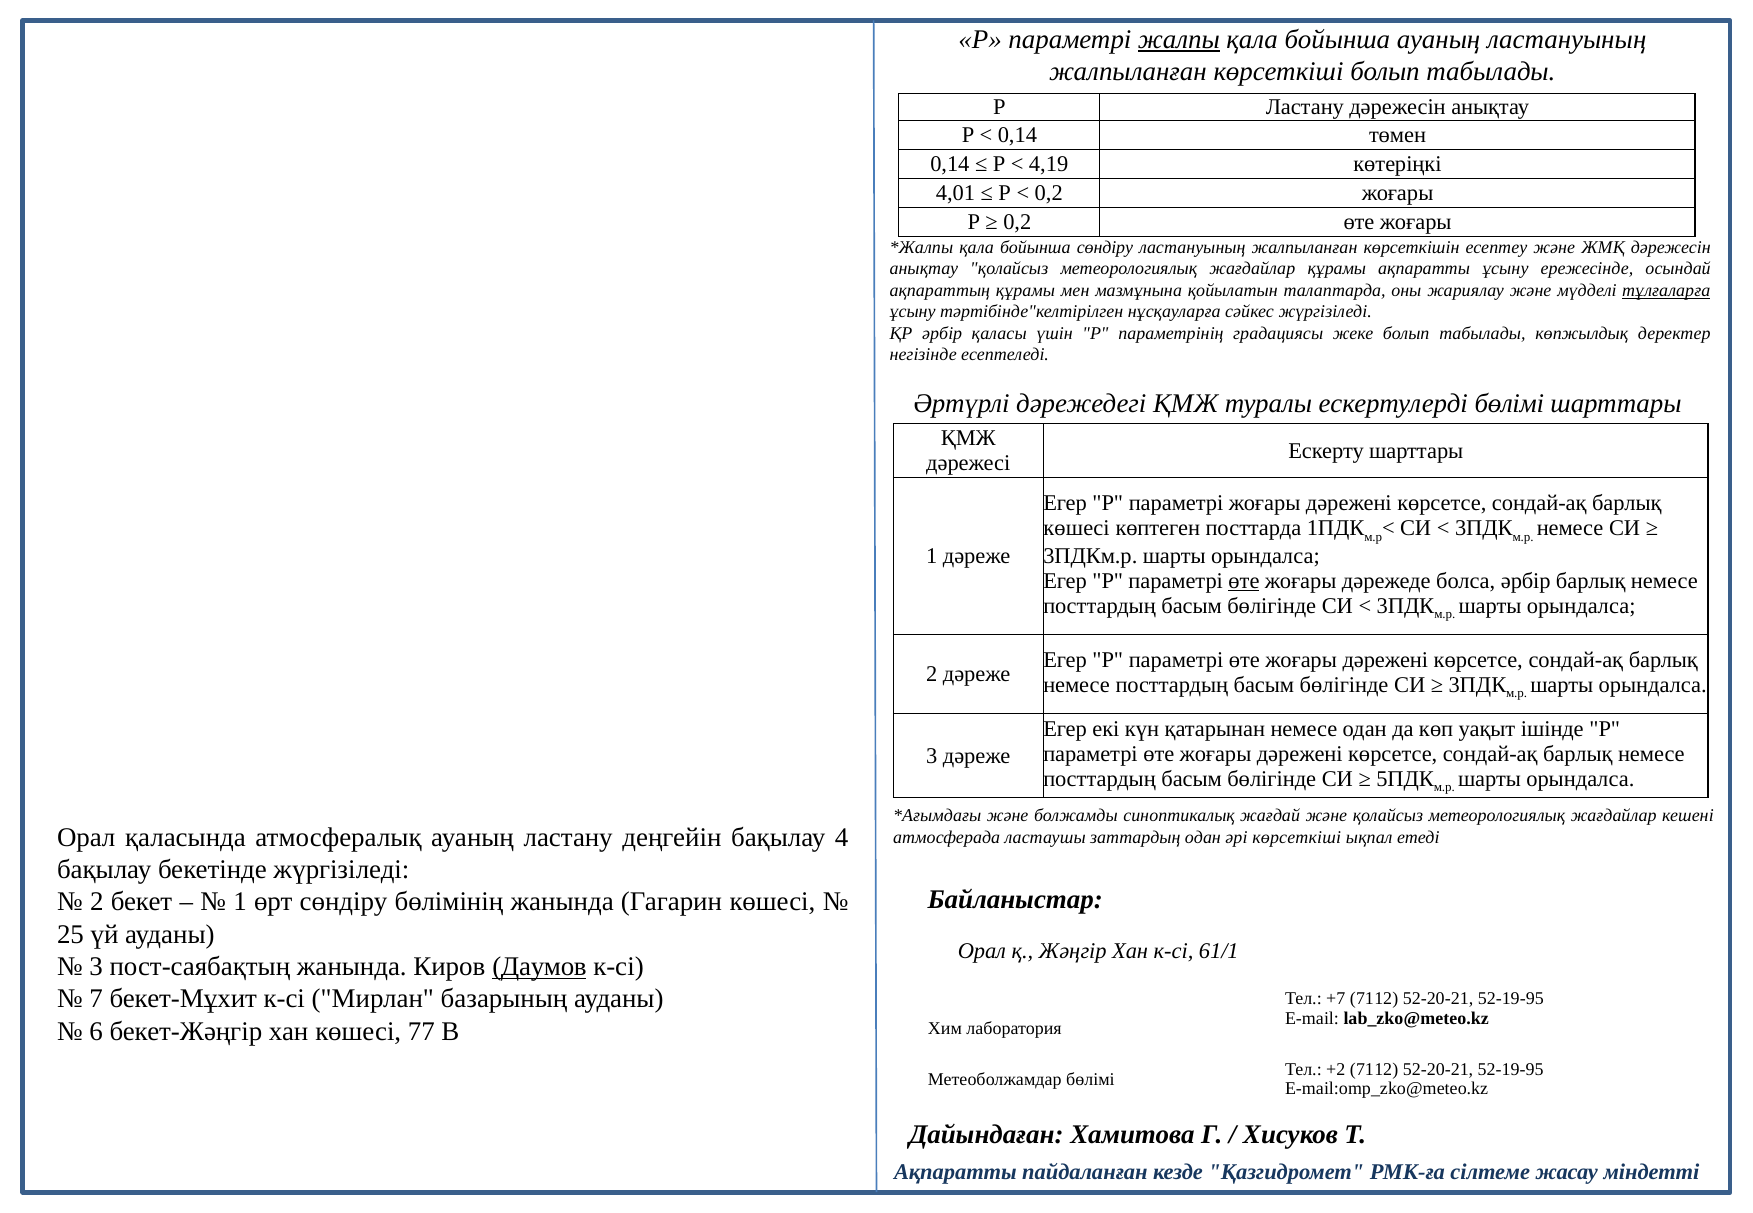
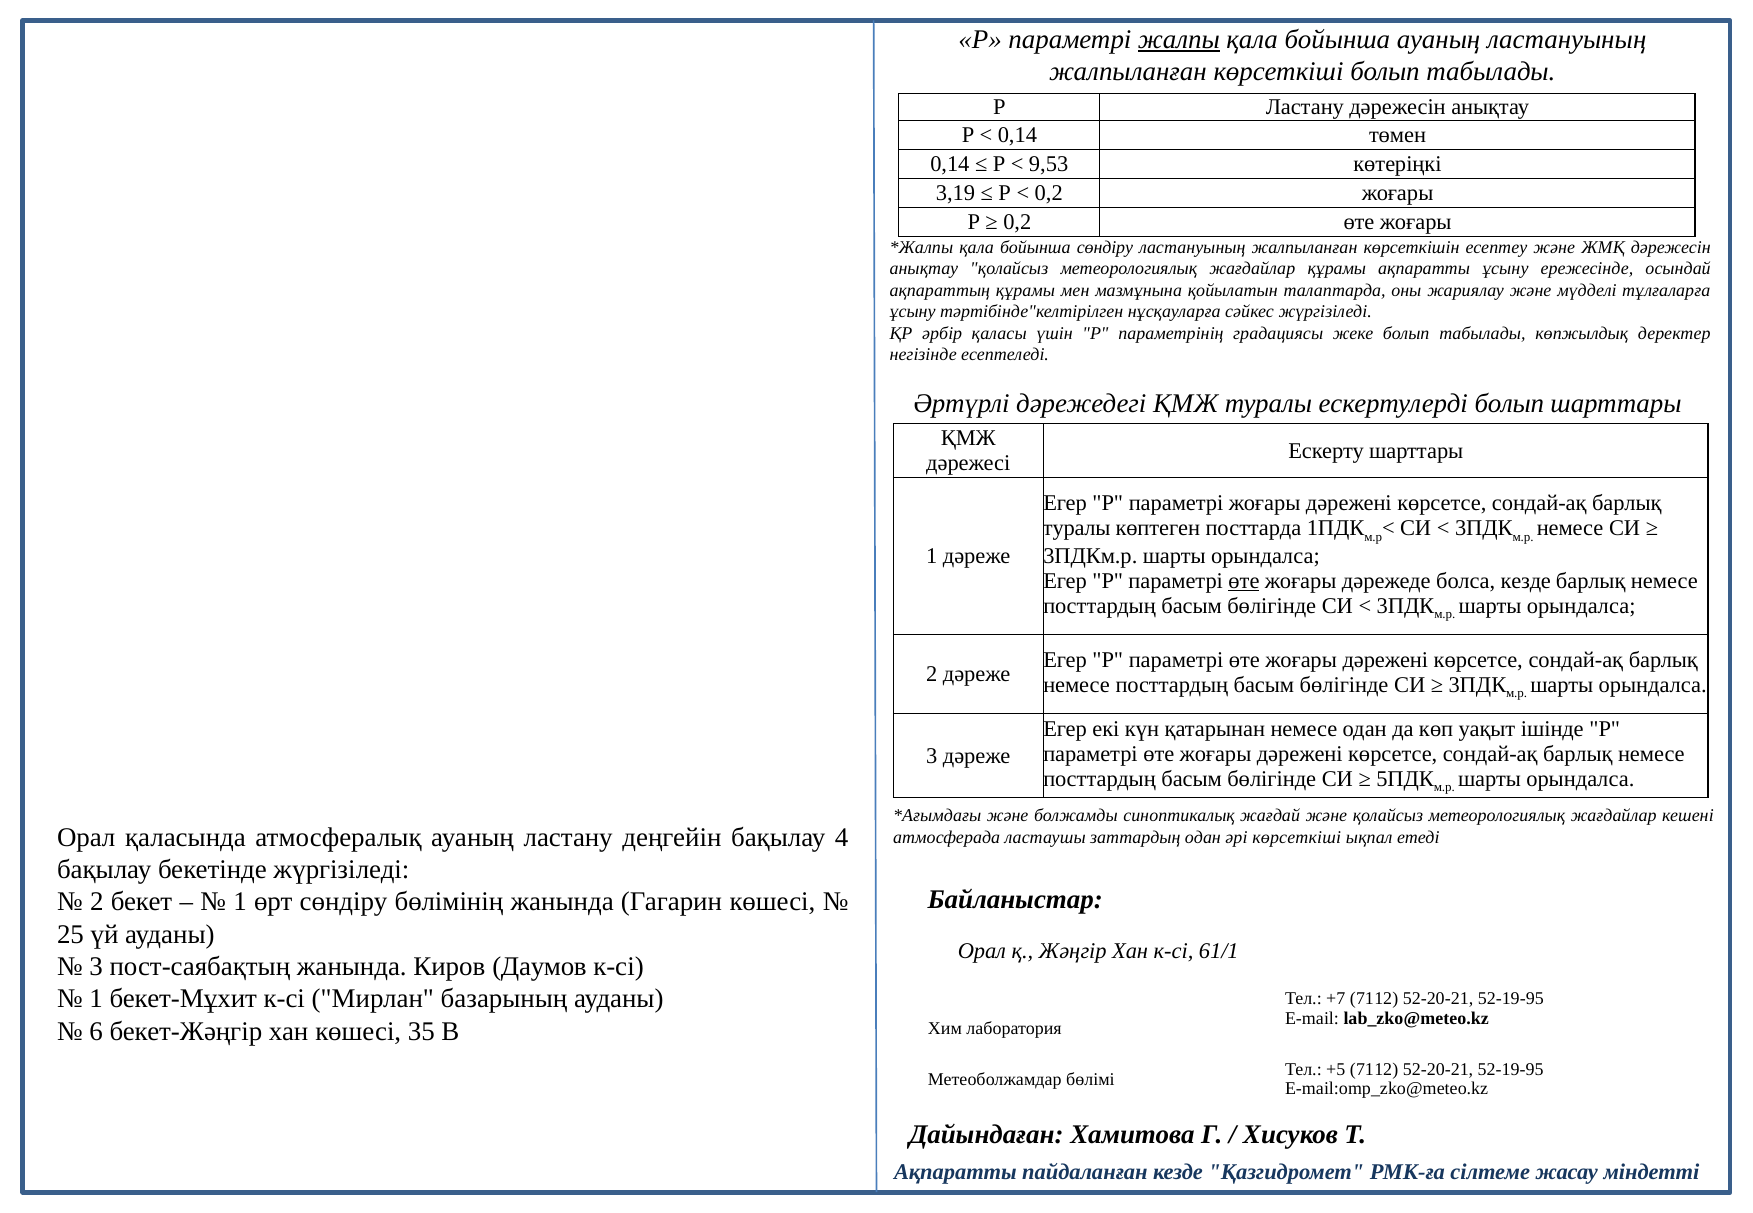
4,19: 4,19 -> 9,53 (1049, 164)
4,01: 4,01 -> 3,19 (956, 193)
тұлғаларға underline: present -> none (1666, 291)
ескертулерді бөлімі: бөлімі -> болып (1509, 404)
көшесі: көшесі -> туралы (1077, 528)
болса әрбір: әрбір -> кезде (1526, 581)
Даумов underline: present -> none (539, 967)
7: 7 -> 1 (96, 1000)
77: 77 -> 35 (421, 1032)
+2: +2 -> +5 (1336, 1070)
